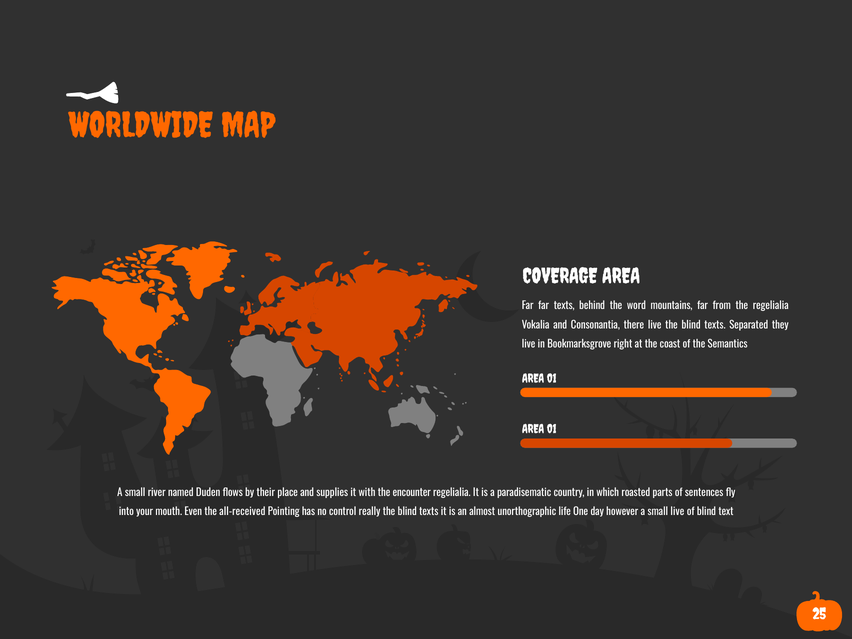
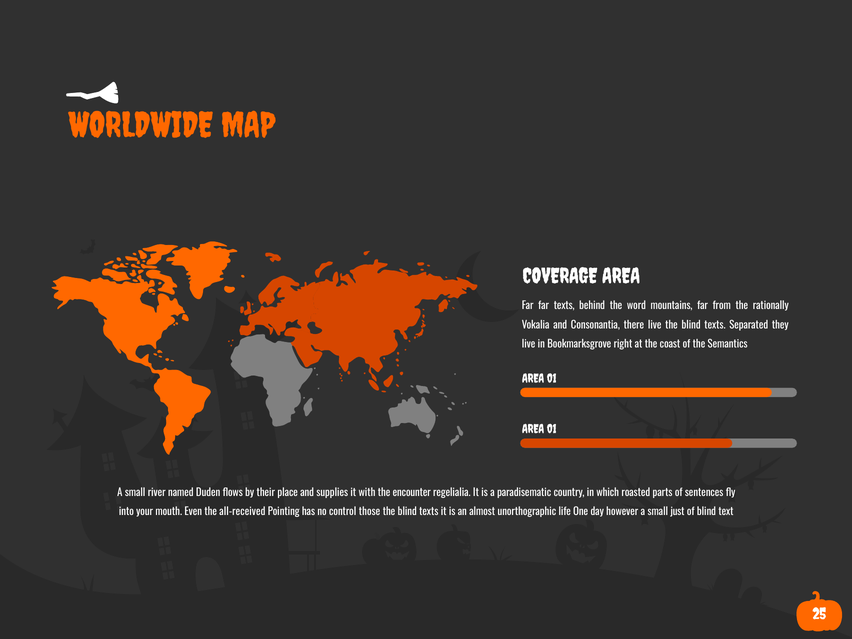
the regelialia: regelialia -> rationally (771, 306)
really: really -> those (370, 512)
small live: live -> just (677, 512)
